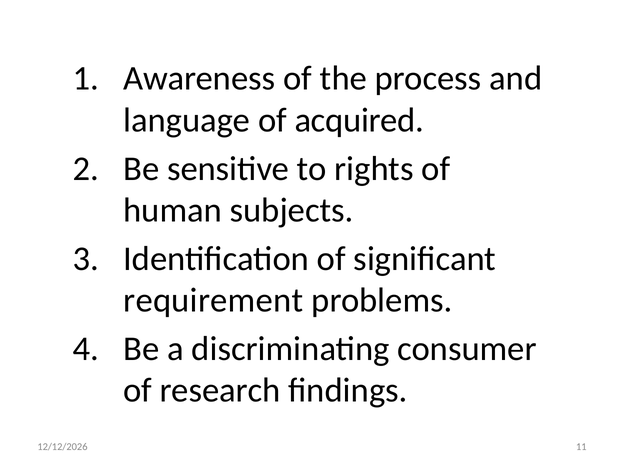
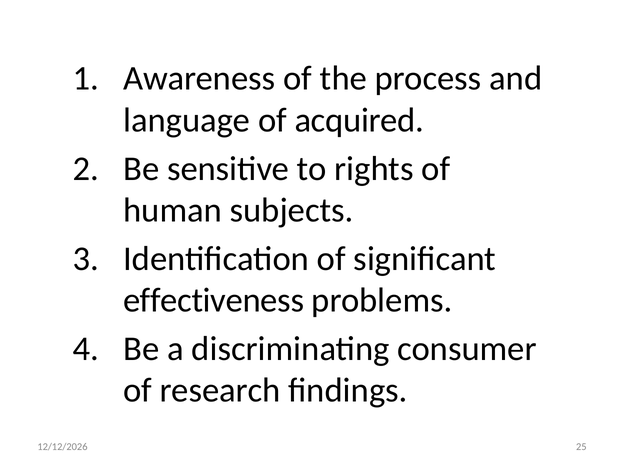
requirement: requirement -> effectiveness (214, 300)
11: 11 -> 25 (581, 447)
